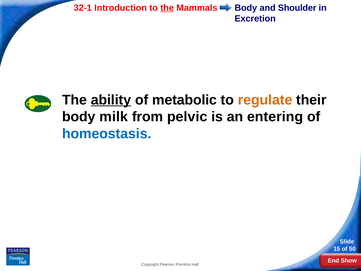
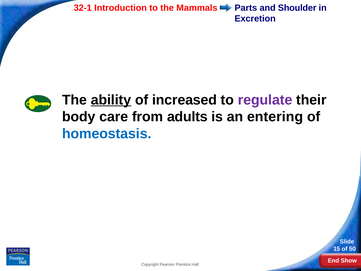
the underline: present -> none (167, 8)
Body: Body -> Parts (246, 8)
metabolic: metabolic -> increased (185, 100)
regulate colour: orange -> purple (265, 100)
milk: milk -> care (114, 117)
pelvic: pelvic -> adults (187, 117)
